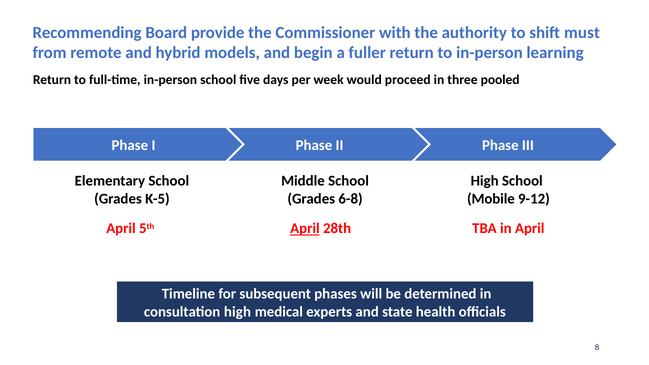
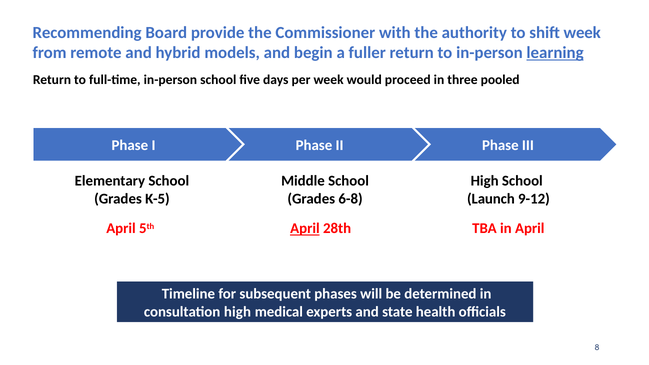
shift must: must -> week (582, 33)
learning underline: none -> present (555, 53)
Mobile: Mobile -> Launch (491, 199)
